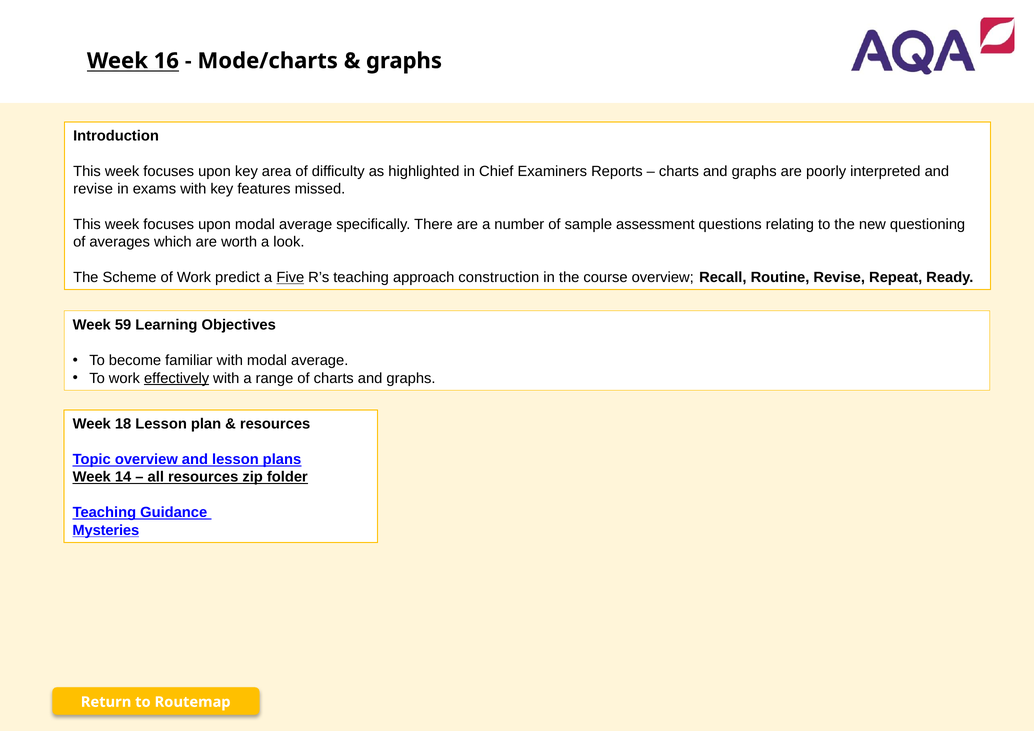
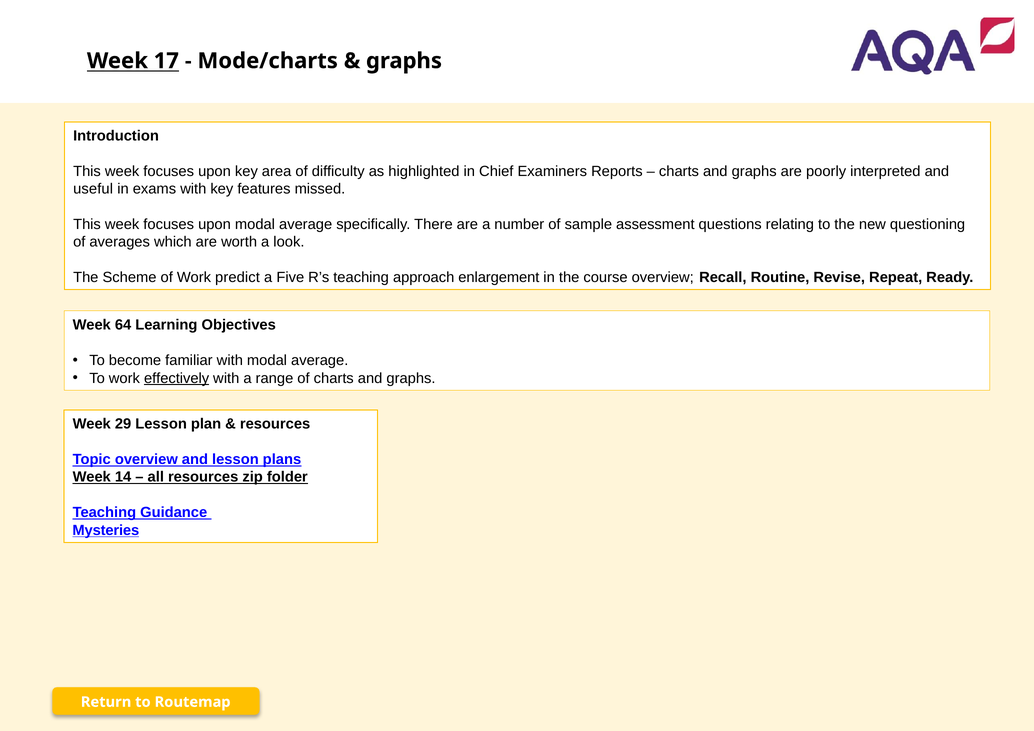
16: 16 -> 17 (166, 61)
revise: revise -> useful (93, 189)
Five underline: present -> none (290, 278)
construction: construction -> enlargement (499, 278)
59: 59 -> 64 (123, 325)
18: 18 -> 29 (123, 424)
